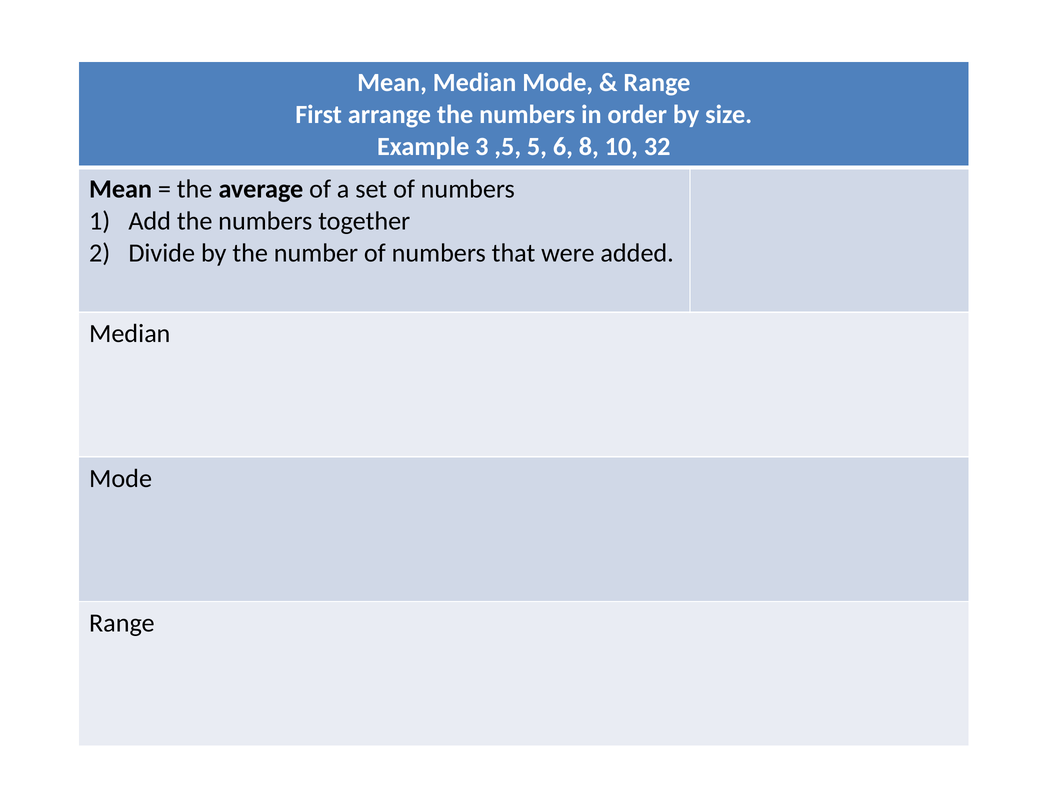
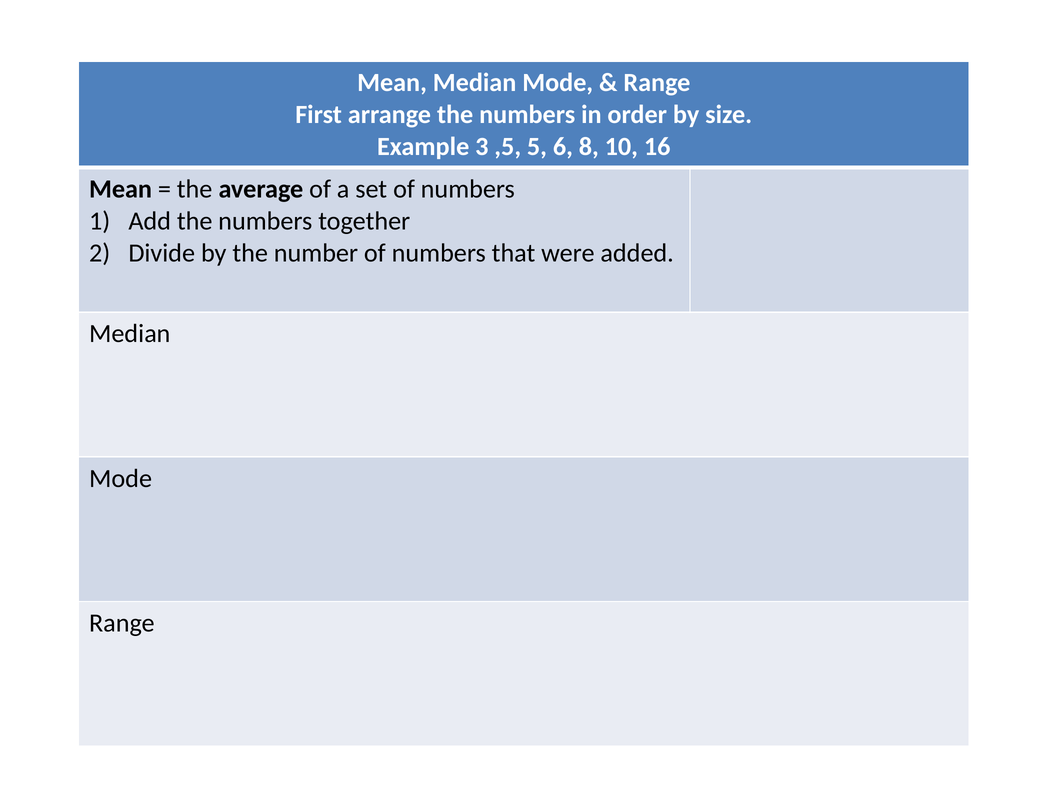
32: 32 -> 16 (657, 147)
